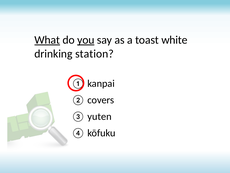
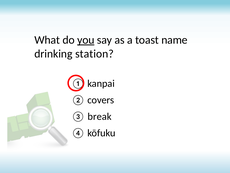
What underline: present -> none (47, 40)
white: white -> name (174, 40)
yuten: yuten -> break (100, 116)
